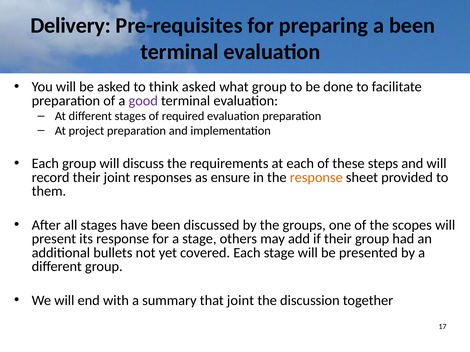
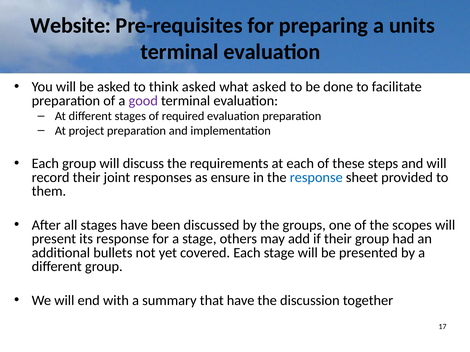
Delivery: Delivery -> Website (71, 25)
a been: been -> units (412, 25)
what group: group -> asked (269, 87)
response colour: orange -> blue (316, 178)
that joint: joint -> have (241, 301)
